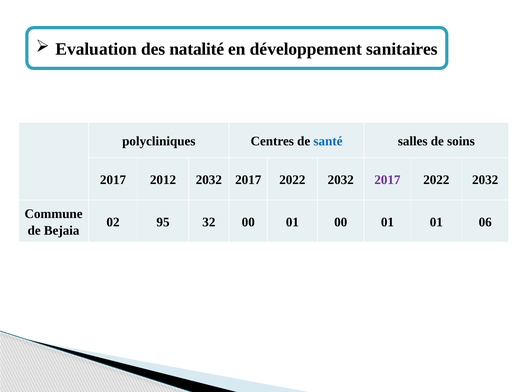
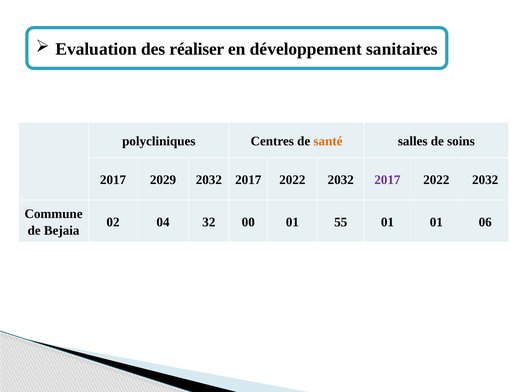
natalité: natalité -> réaliser (197, 49)
santé colour: blue -> orange (328, 141)
2012: 2012 -> 2029 (163, 180)
95: 95 -> 04 (163, 222)
01 00: 00 -> 55 (341, 222)
